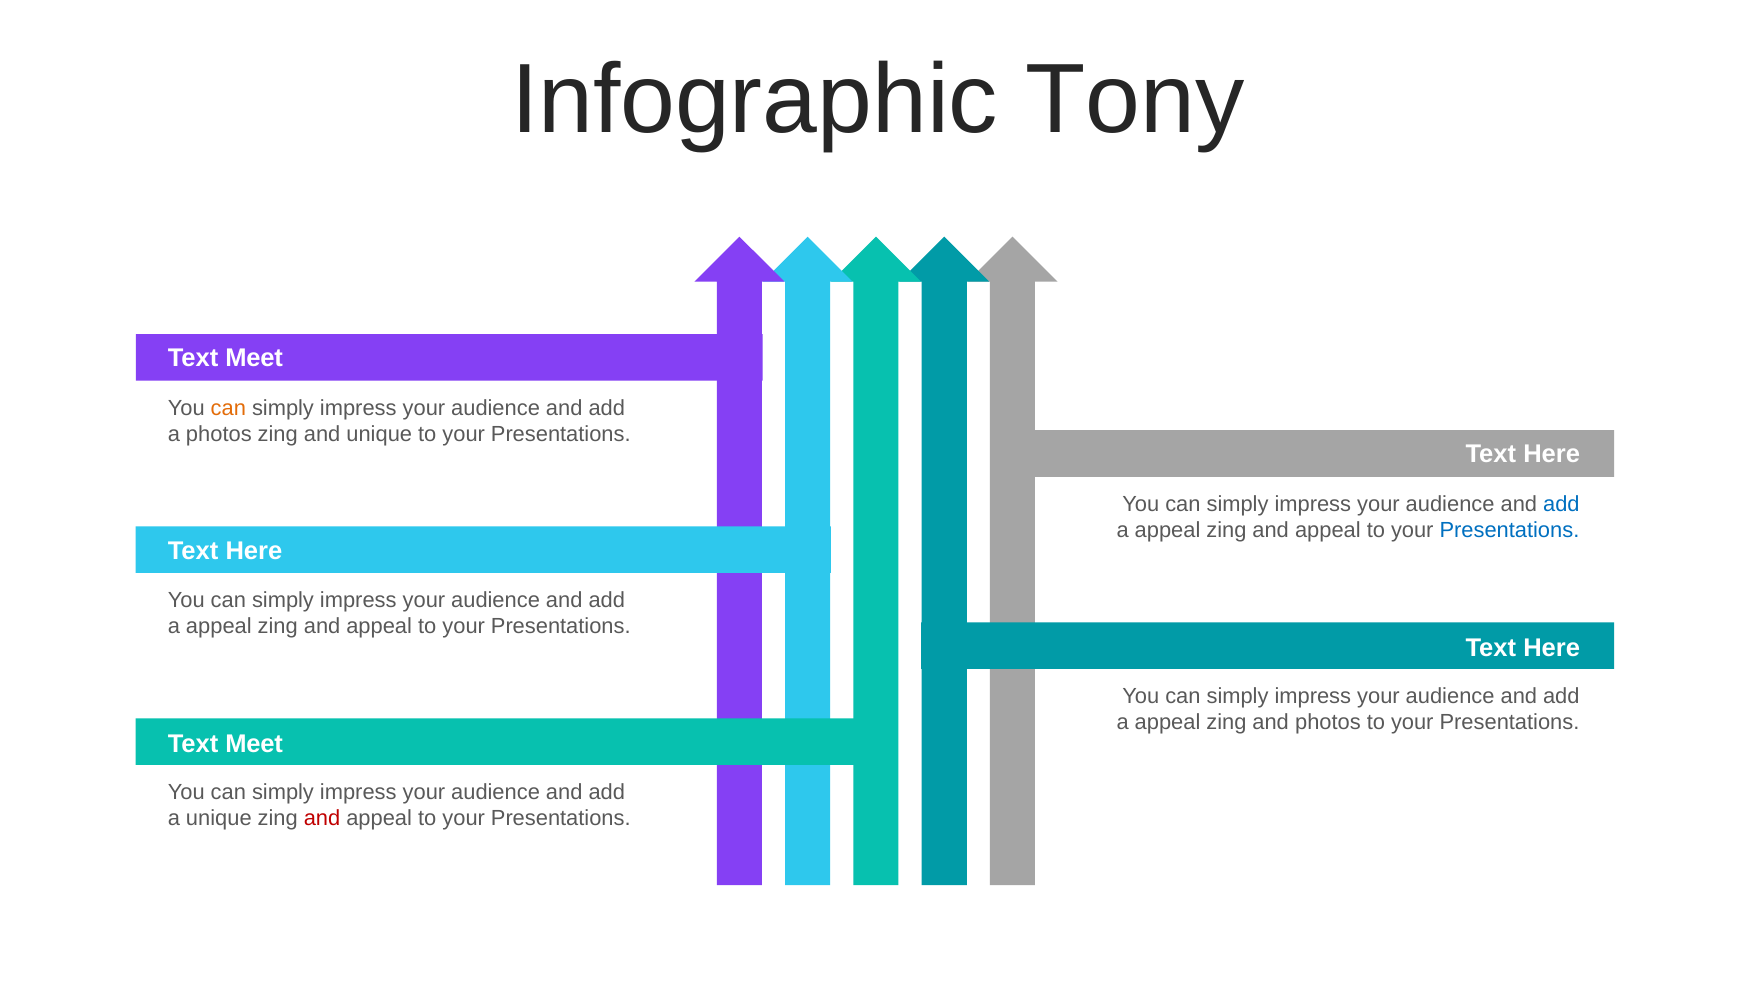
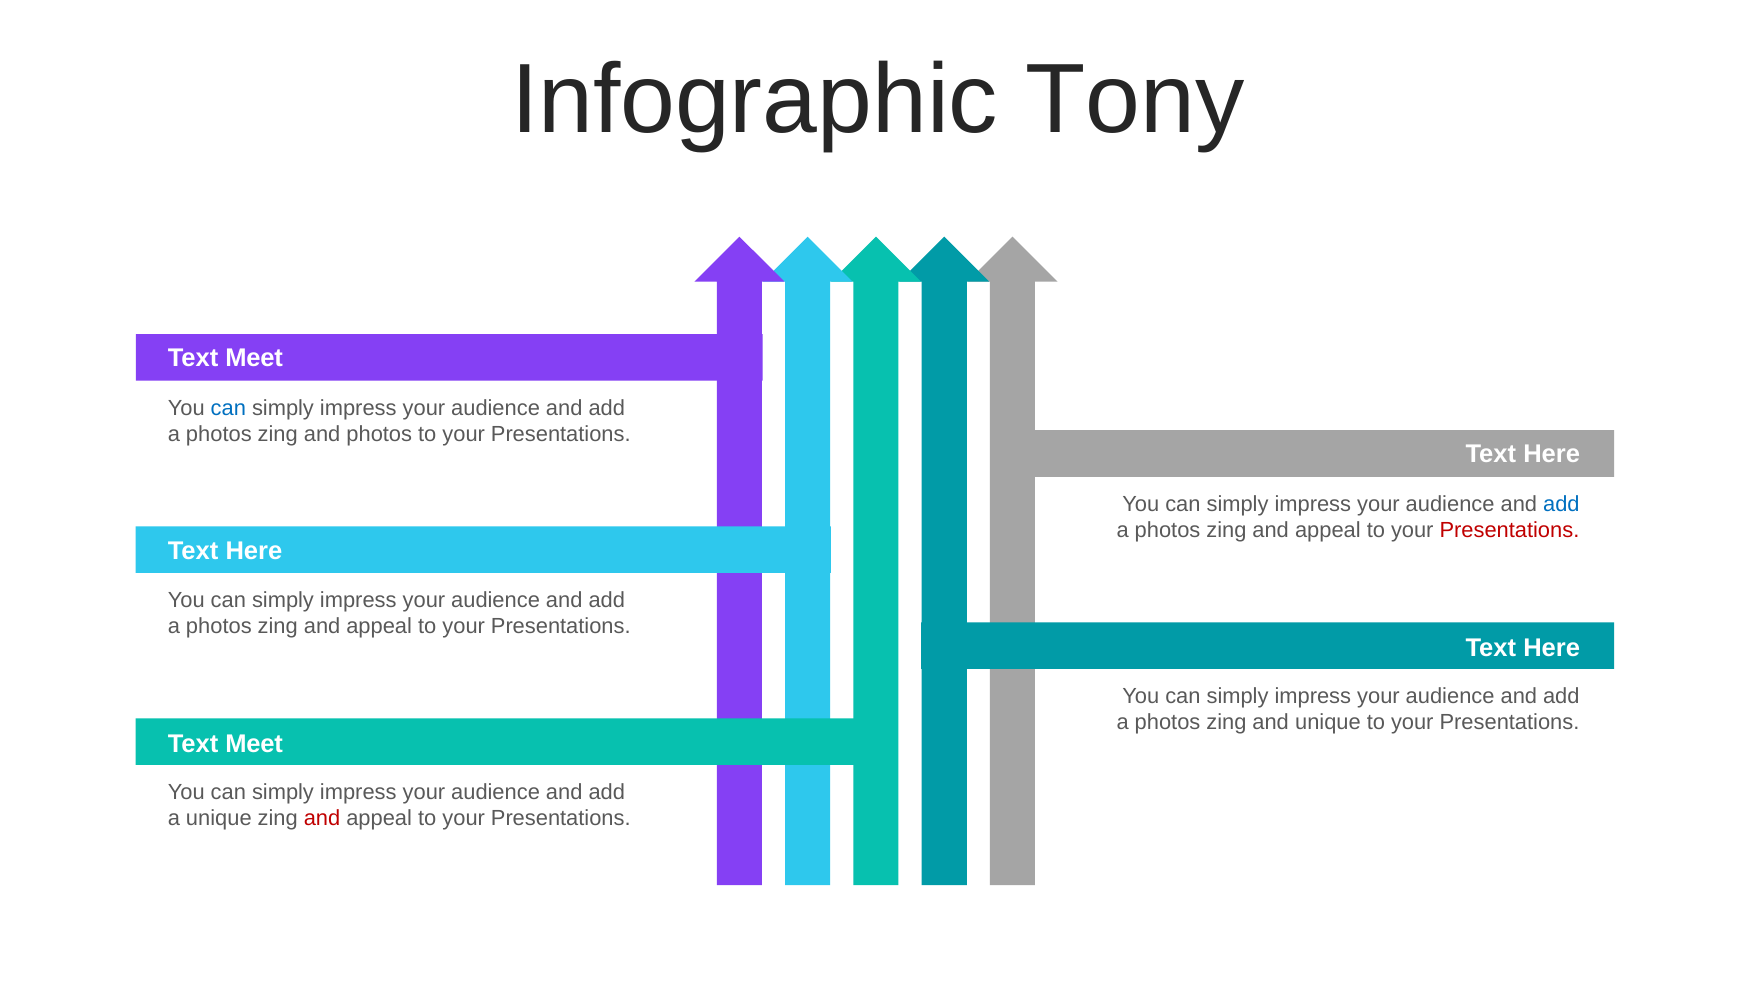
can colour: orange -> blue (228, 409)
and unique: unique -> photos (379, 435)
appeal: appeal -> photos (1168, 531)
Presentations colour: blue -> red (1509, 531)
appeal: appeal -> photos (219, 627)
appeal: appeal -> photos (1168, 723)
and photos: photos -> unique (1328, 723)
